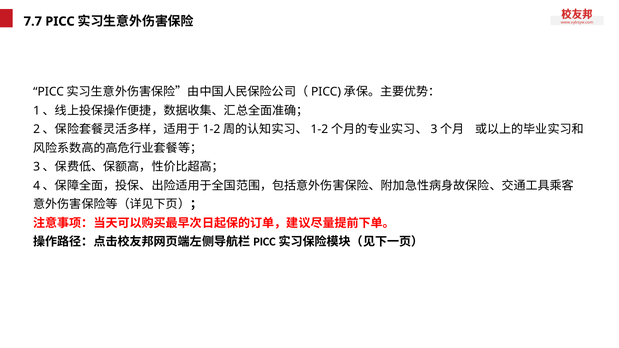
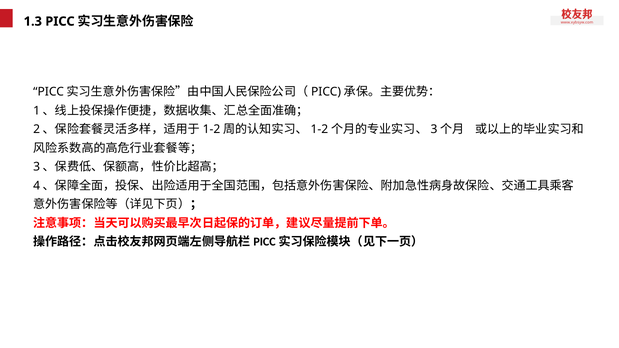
7.7: 7.7 -> 1.3 (33, 21)
